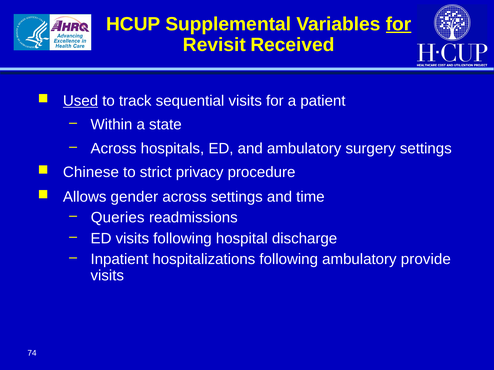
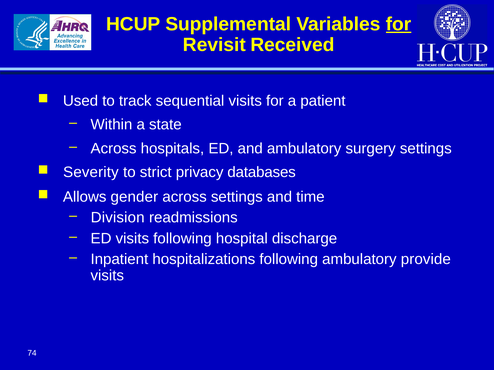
Used underline: present -> none (81, 101)
Chinese: Chinese -> Severity (91, 173)
procedure: procedure -> databases (262, 173)
Queries: Queries -> Division (118, 218)
